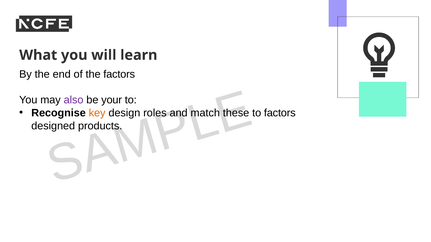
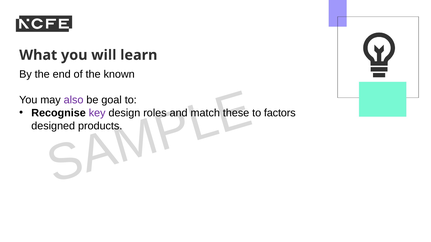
the factors: factors -> known (119, 74)
your: your -> goal (112, 100)
key colour: orange -> purple (97, 113)
